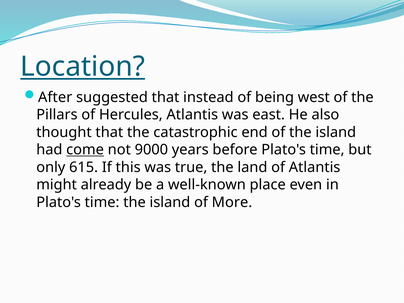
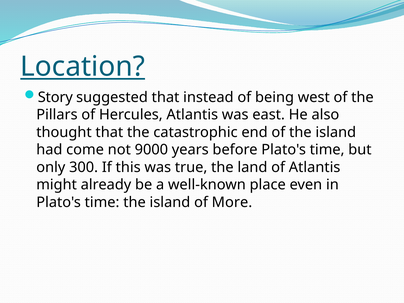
After: After -> Story (55, 97)
come underline: present -> none (85, 150)
615: 615 -> 300 (84, 167)
